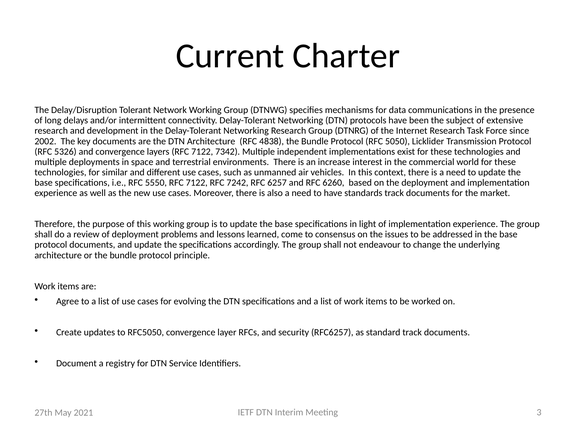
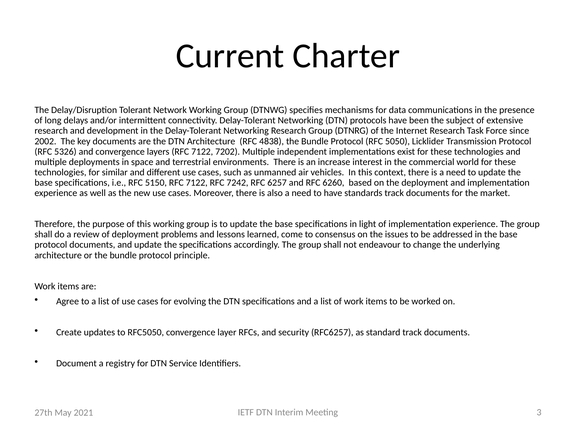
7342: 7342 -> 7202 (228, 152)
5550: 5550 -> 5150 (156, 183)
